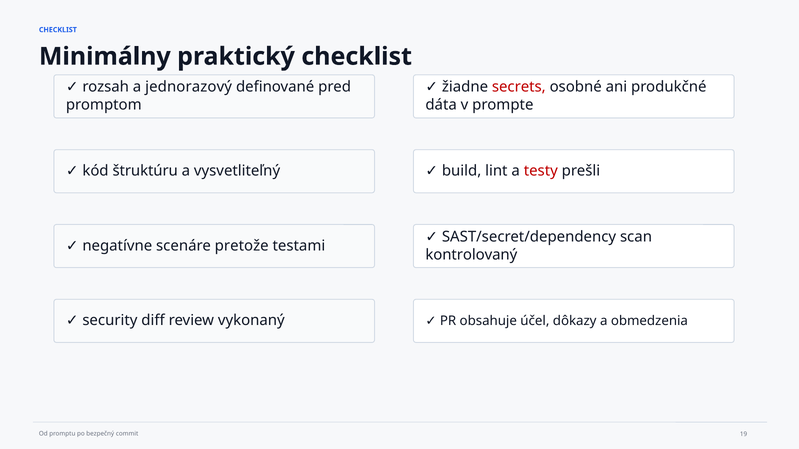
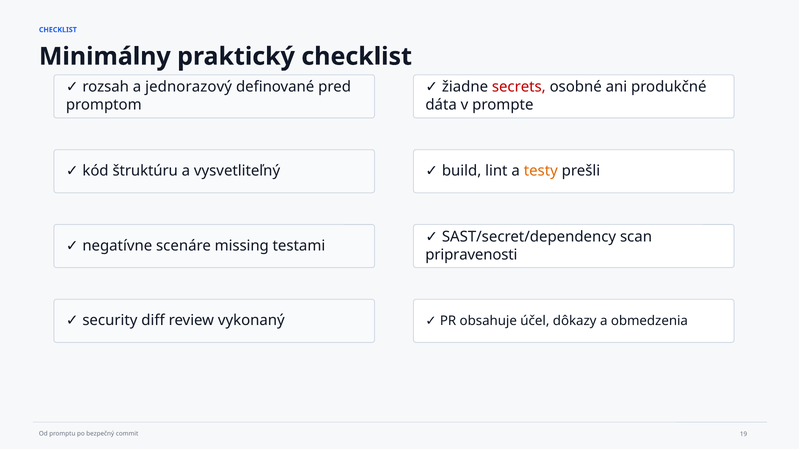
testy colour: red -> orange (541, 171)
pretože: pretože -> missing (242, 246)
kontrolovaný: kontrolovaný -> pripravenosti (471, 255)
